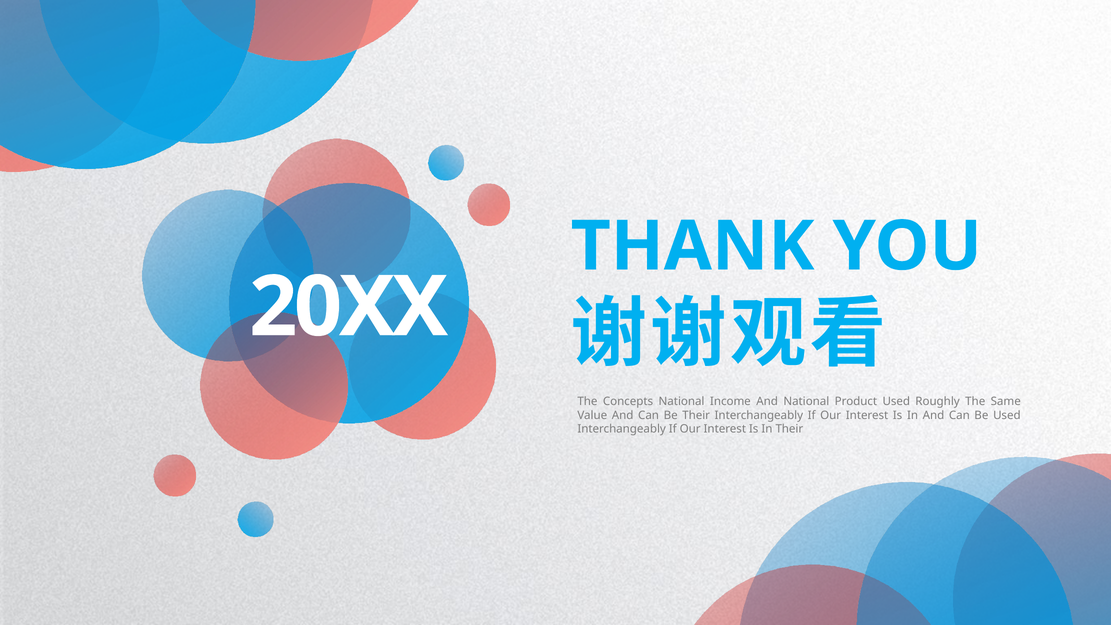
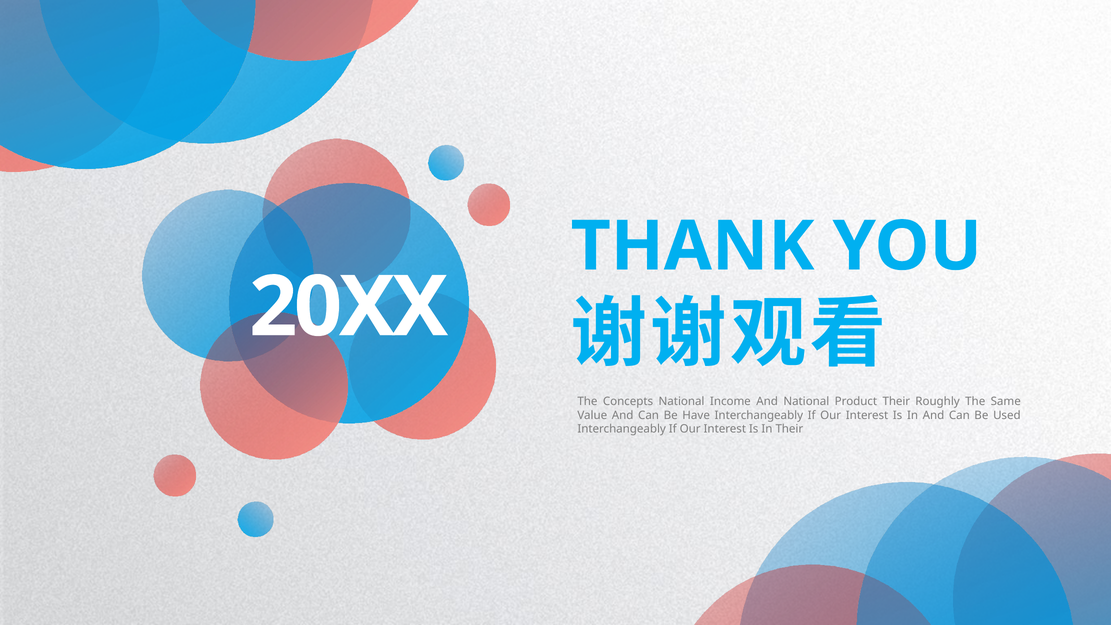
Product Used: Used -> Their (896, 401)
Be Their: Their -> Have (696, 415)
